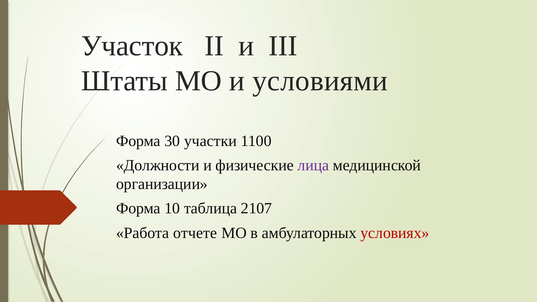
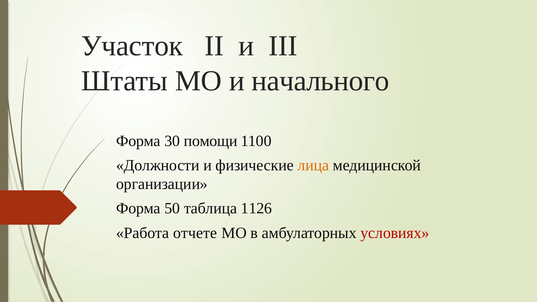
условиями: условиями -> начального (320, 81)
участки: участки -> помощи (211, 141)
лица colour: purple -> orange (313, 165)
10: 10 -> 50 (172, 209)
2107: 2107 -> 1126 (257, 209)
